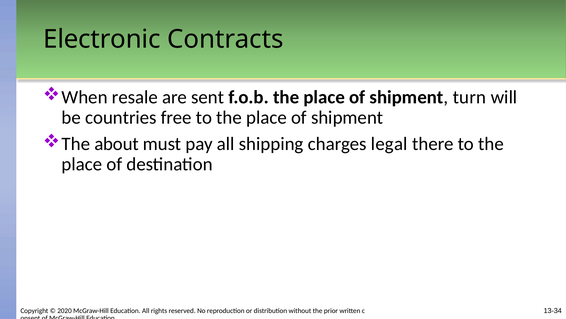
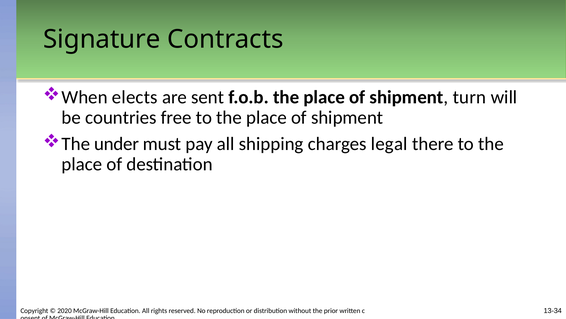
Electronic: Electronic -> Signature (102, 39)
resale: resale -> elects (135, 97)
about: about -> under (117, 144)
